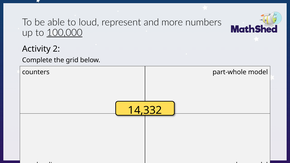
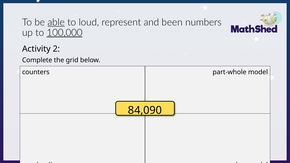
able underline: none -> present (56, 22)
more: more -> been (172, 22)
14,332: 14,332 -> 84,090 (145, 110)
